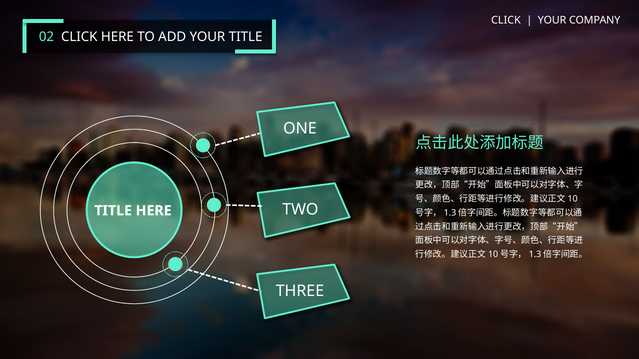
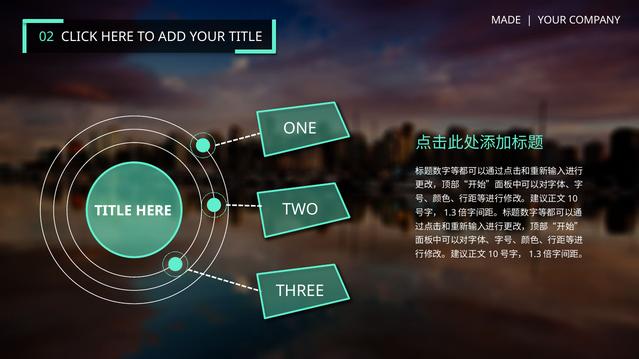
CLICK: CLICK -> MADE (506, 20)
